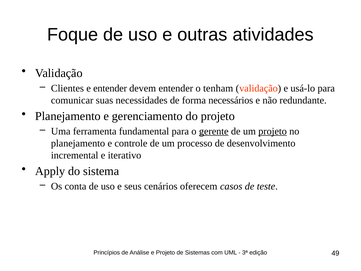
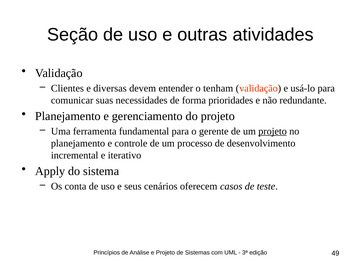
Foque: Foque -> Seção (73, 35)
e entender: entender -> diversas (110, 88)
necessários: necessários -> prioridades (231, 100)
gerente underline: present -> none (214, 131)
